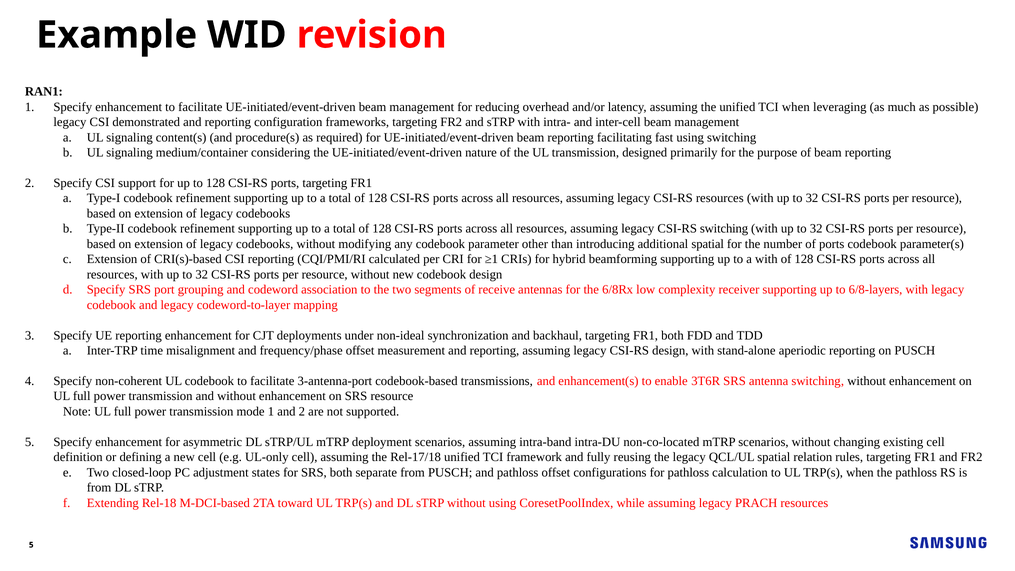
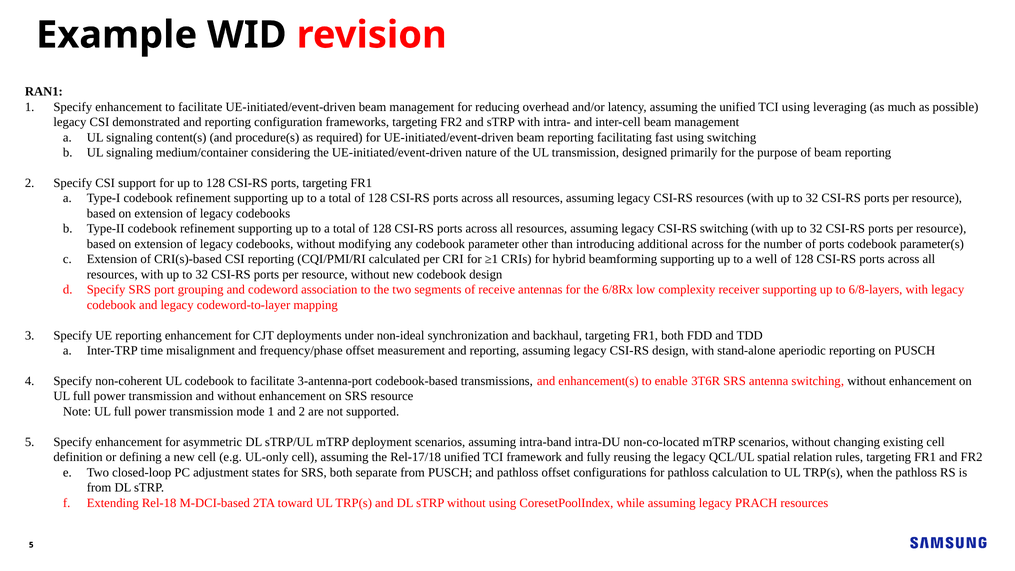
TCI when: when -> using (796, 107)
additional spatial: spatial -> across (708, 244)
a with: with -> well (766, 259)
